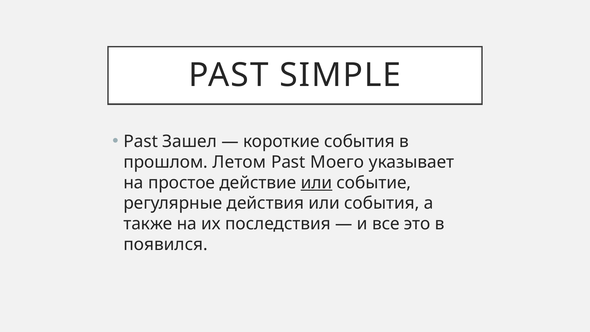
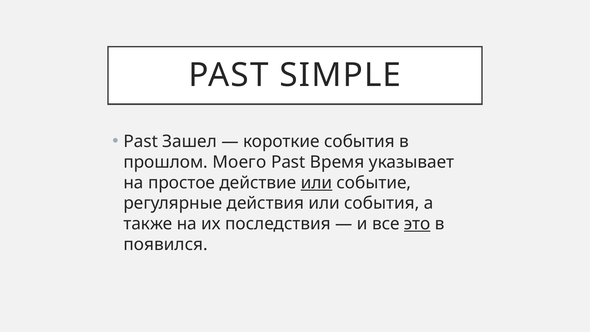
Летом: Летом -> Моего (239, 162)
Моего: Моего -> Время (337, 162)
это underline: none -> present (417, 224)
